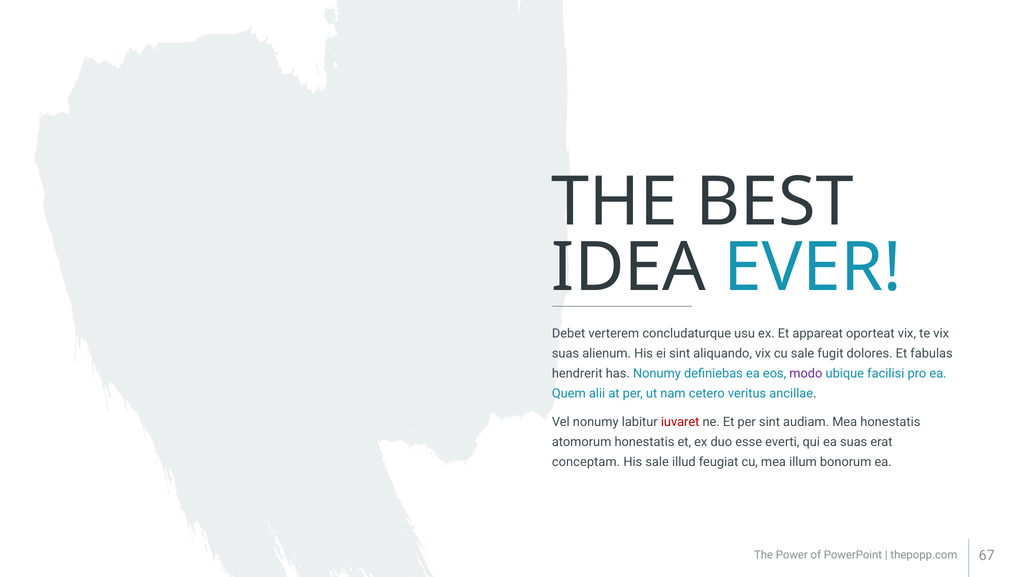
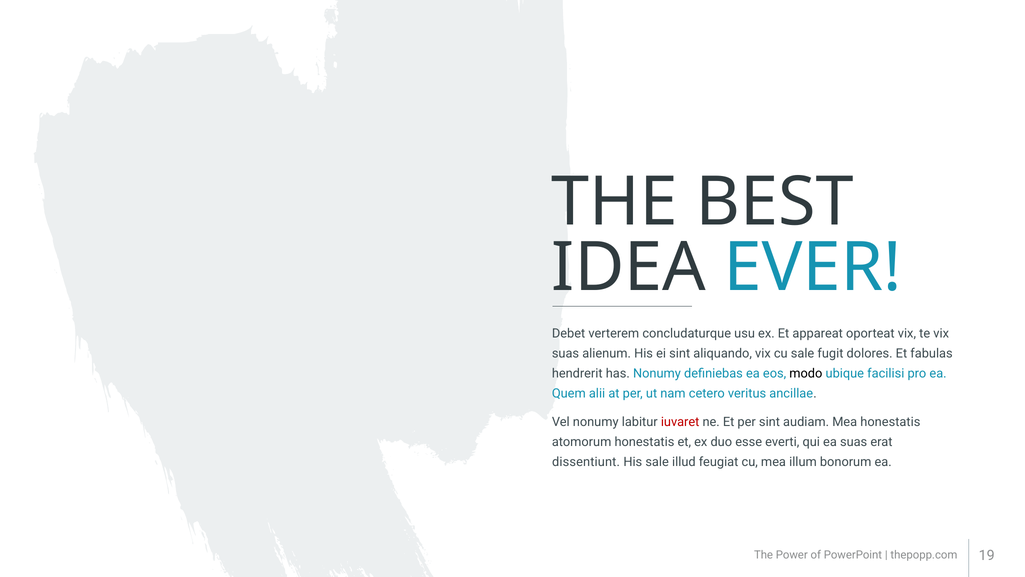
modo colour: purple -> black (806, 373)
conceptam: conceptam -> dissentiunt (586, 462)
67: 67 -> 19 (987, 555)
